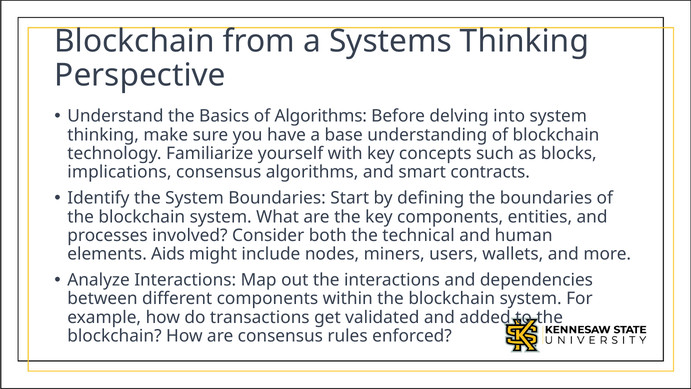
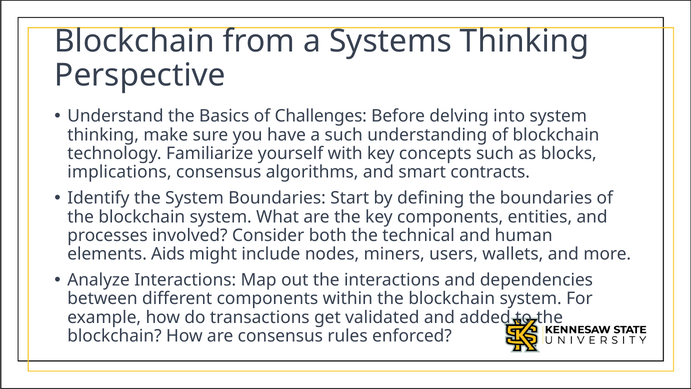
of Algorithms: Algorithms -> Challenges (321, 116)
a base: base -> such (344, 135)
